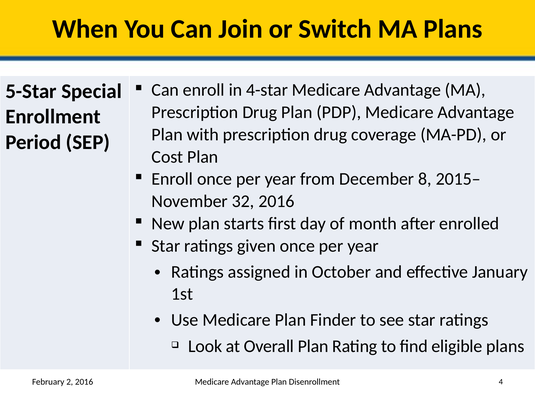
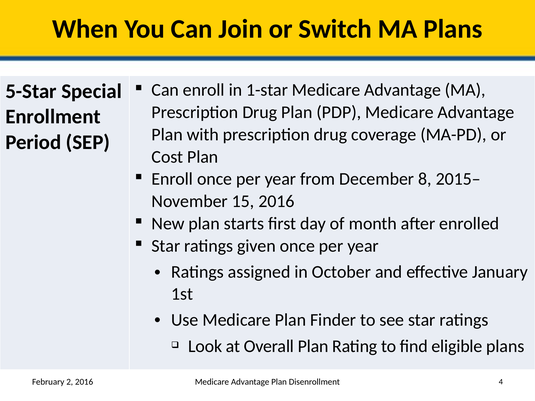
4-star: 4-star -> 1-star (267, 90)
32: 32 -> 15 (243, 201)
